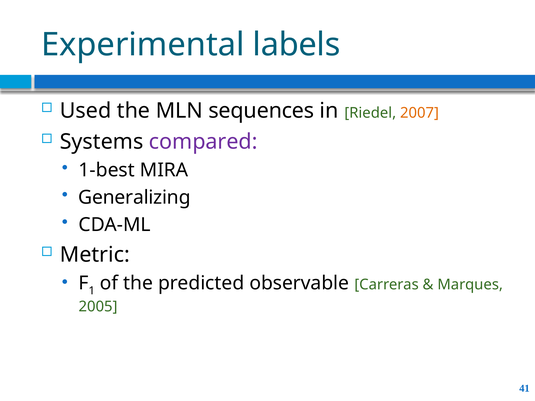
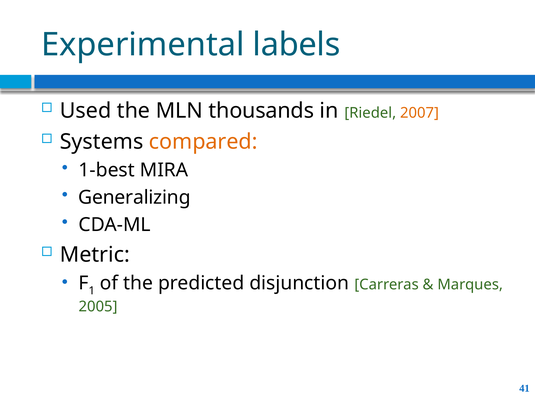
sequences: sequences -> thousands (261, 111)
compared colour: purple -> orange (203, 142)
observable: observable -> disjunction (299, 283)
